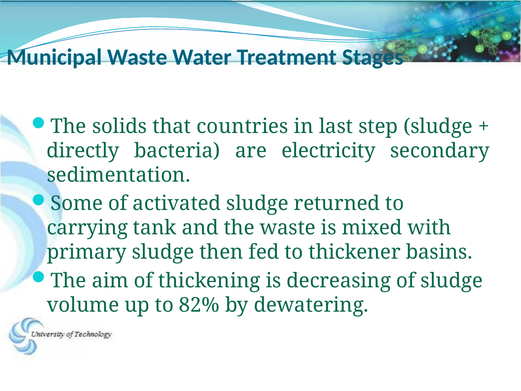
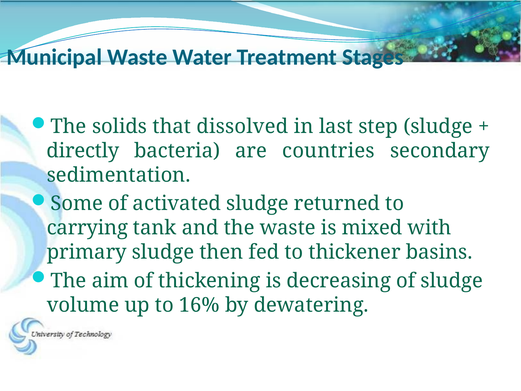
countries: countries -> dissolved (242, 126)
electricity: electricity -> countries (328, 151)
82%: 82% -> 16% (199, 305)
